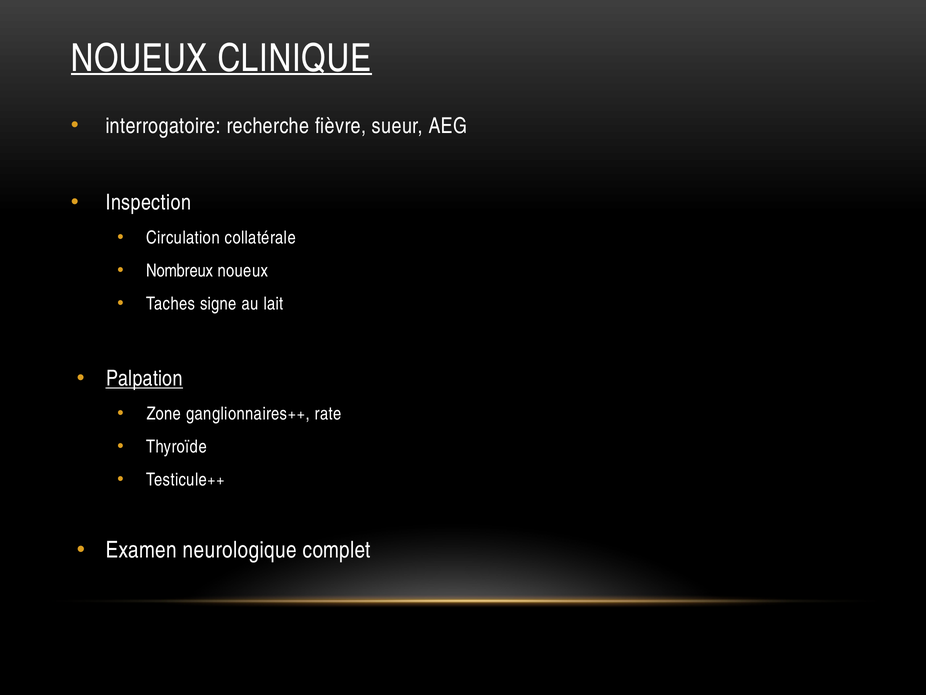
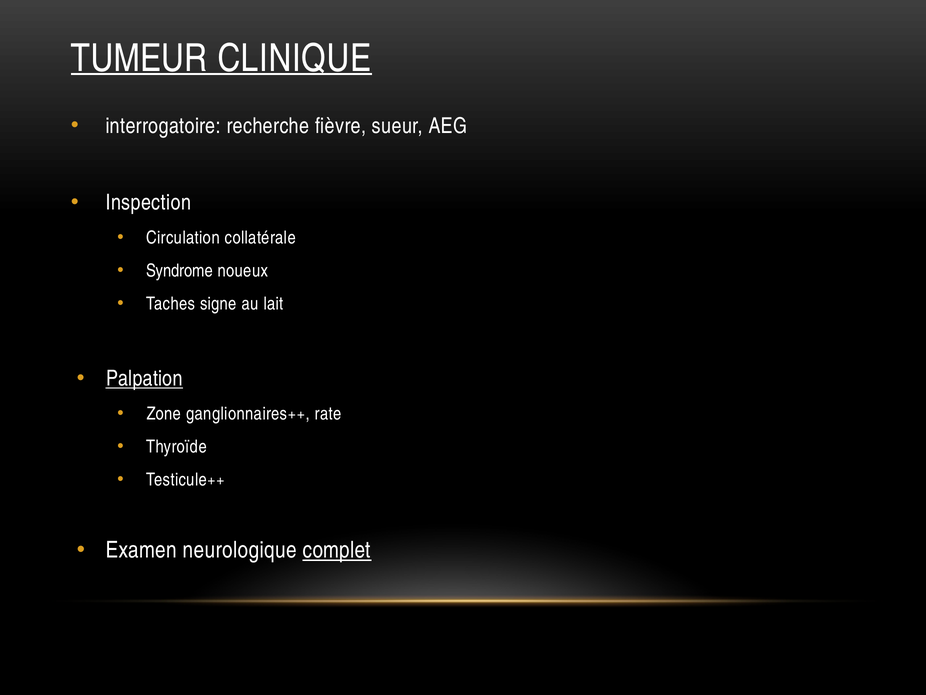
NOUEUX: NOUEUX -> TUMEUR (139, 58)
Nombreux: Nombreux -> Syndrome (180, 271)
complet underline: none -> present (337, 550)
